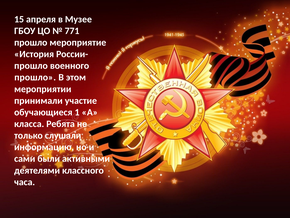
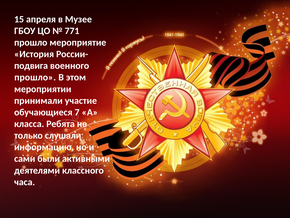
прошло: прошло -> подвига (31, 66)
1: 1 -> 7 (77, 112)
